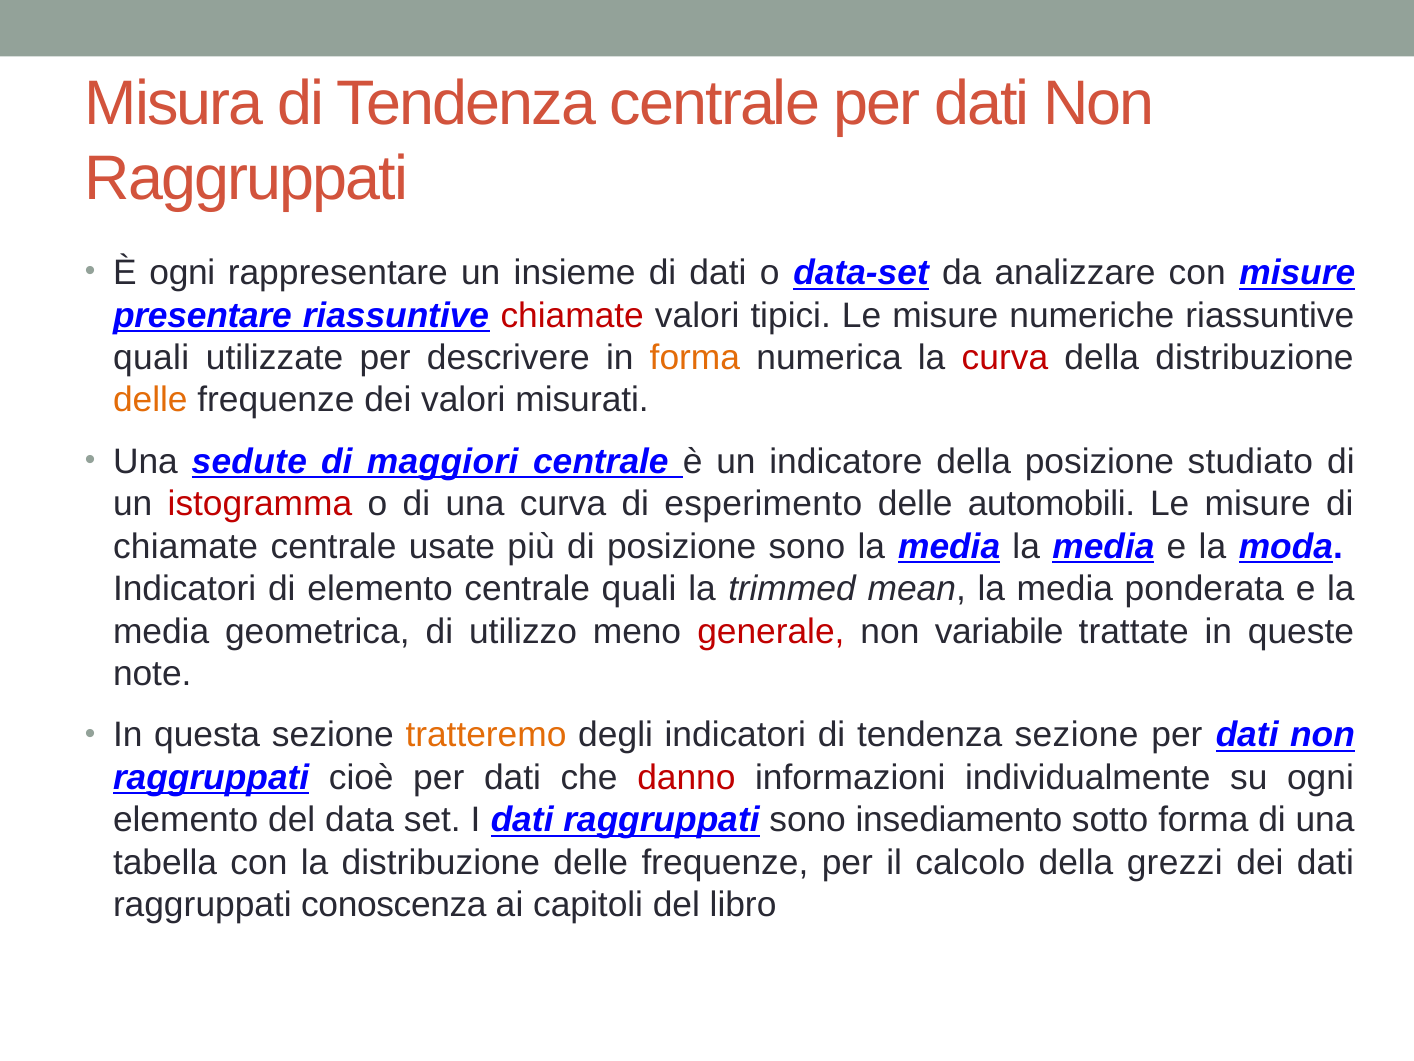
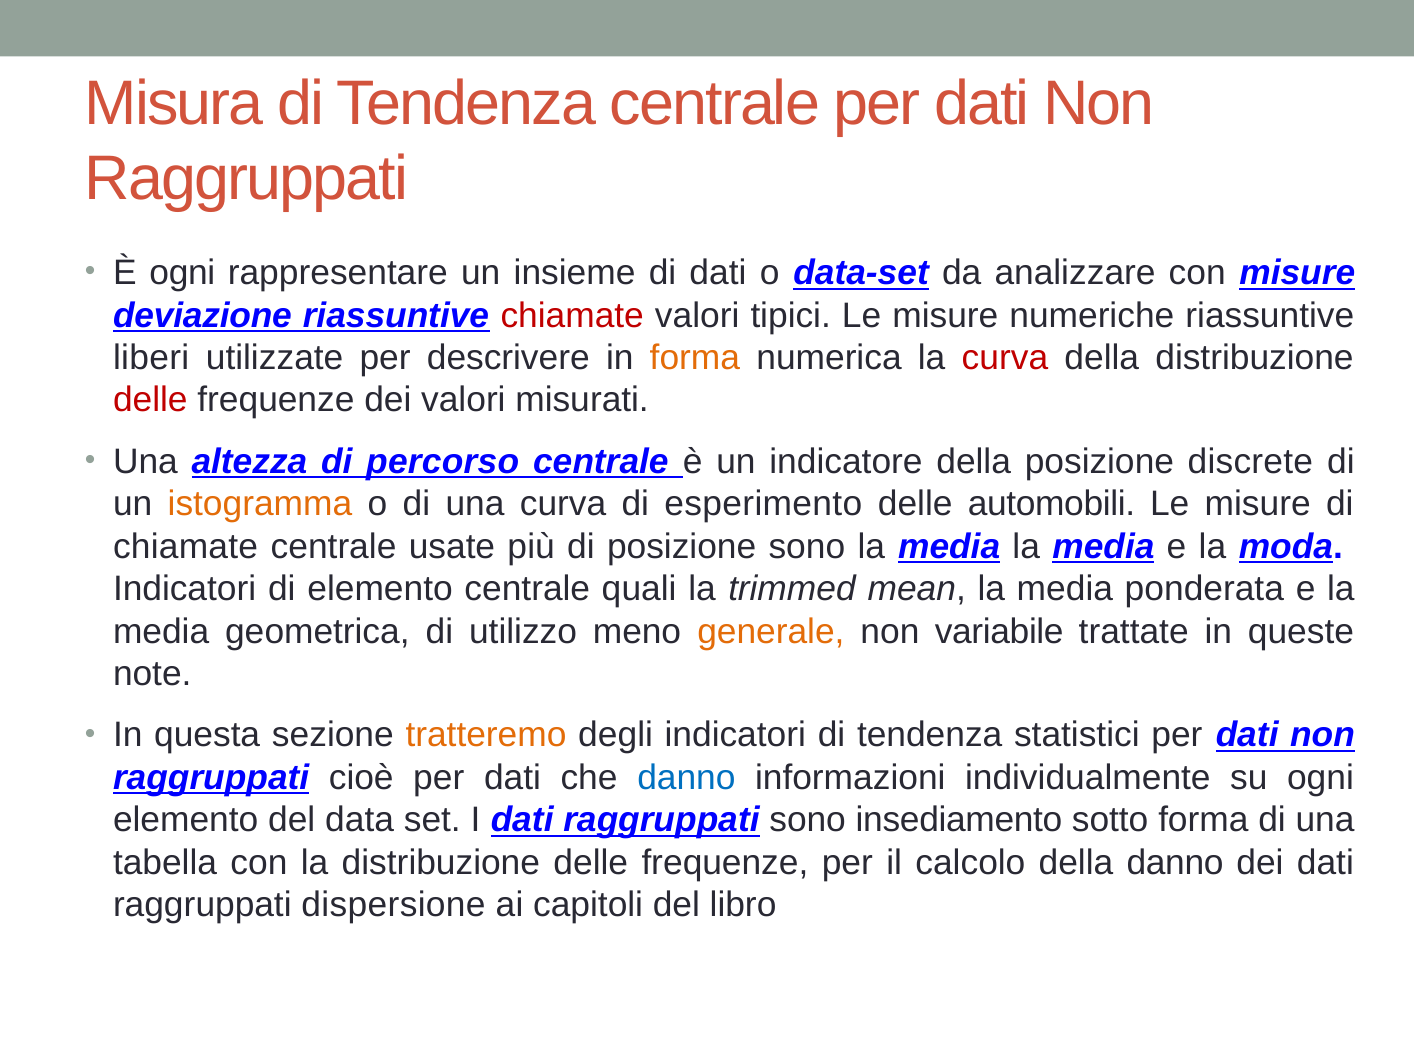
presentare: presentare -> deviazione (202, 315)
quali: quali -> liberi (151, 358)
delle colour: orange -> red (150, 400)
sedute: sedute -> altezza (249, 461)
maggiori: maggiori -> percorso (443, 461)
studiato: studiato -> discrete (1250, 461)
istogramma colour: red -> orange (260, 504)
generale colour: red -> orange (771, 631)
tendenza sezione: sezione -> statistici (1077, 735)
danno colour: red -> blue (686, 777)
della grezzi: grezzi -> danno (1175, 862)
conoscenza: conoscenza -> dispersione (394, 904)
